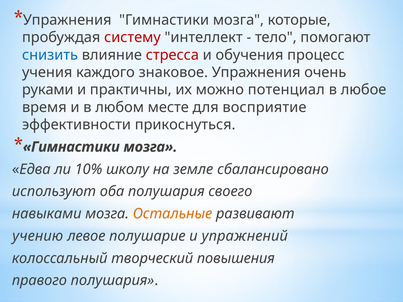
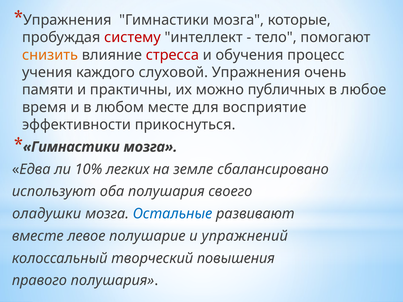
снизить colour: blue -> orange (50, 55)
знаковое: знаковое -> слуховой (173, 72)
руками: руками -> памяти (48, 90)
потенциал: потенциал -> публичных (286, 90)
школу: школу -> легких (128, 169)
навыками: навыками -> оладушки (47, 214)
Остальные colour: orange -> blue (173, 214)
учению: учению -> вместе (38, 236)
